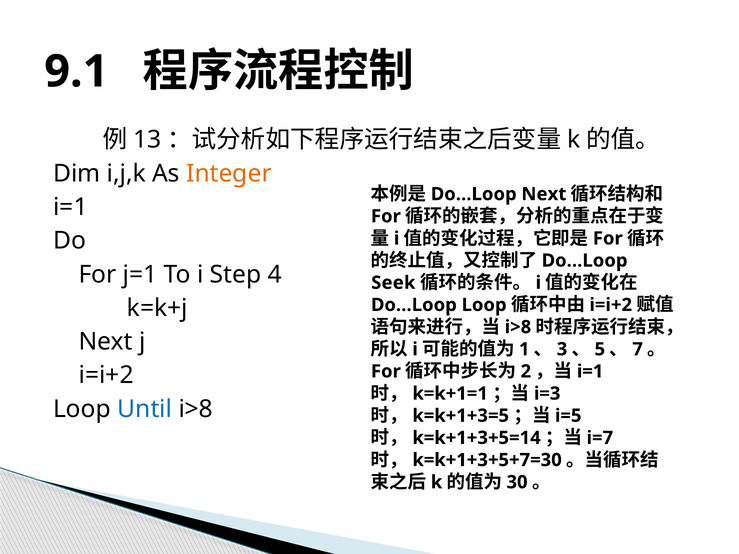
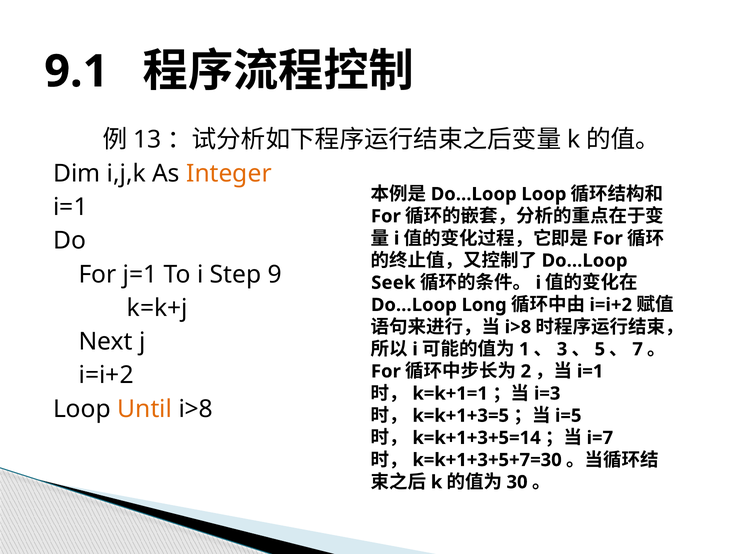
Next: Next -> Loop (544, 194)
4: 4 -> 9 (275, 275)
Loop: Loop -> Long (484, 305)
Until colour: blue -> orange (145, 409)
